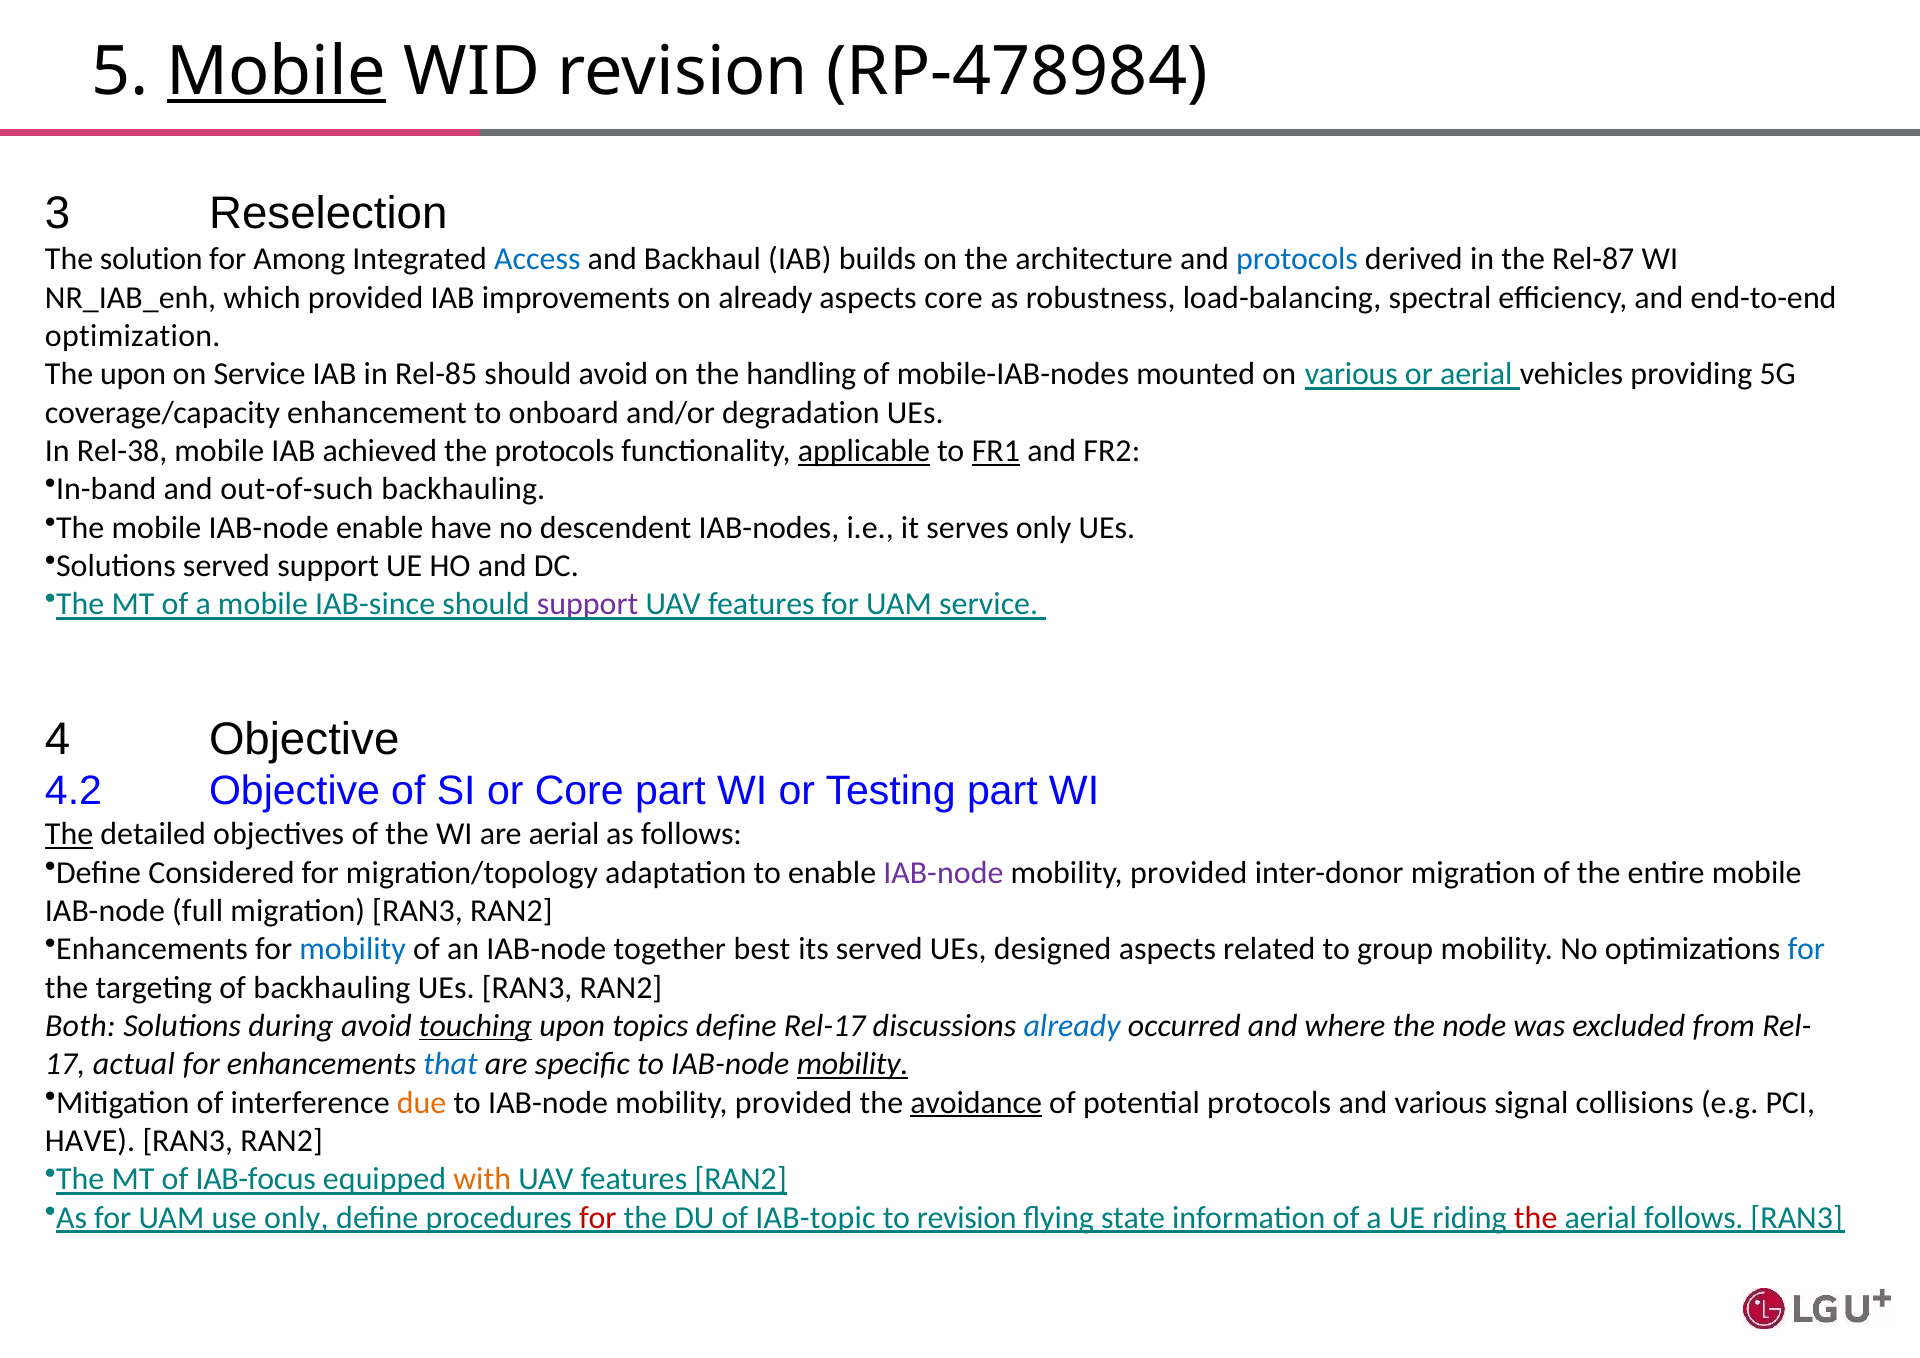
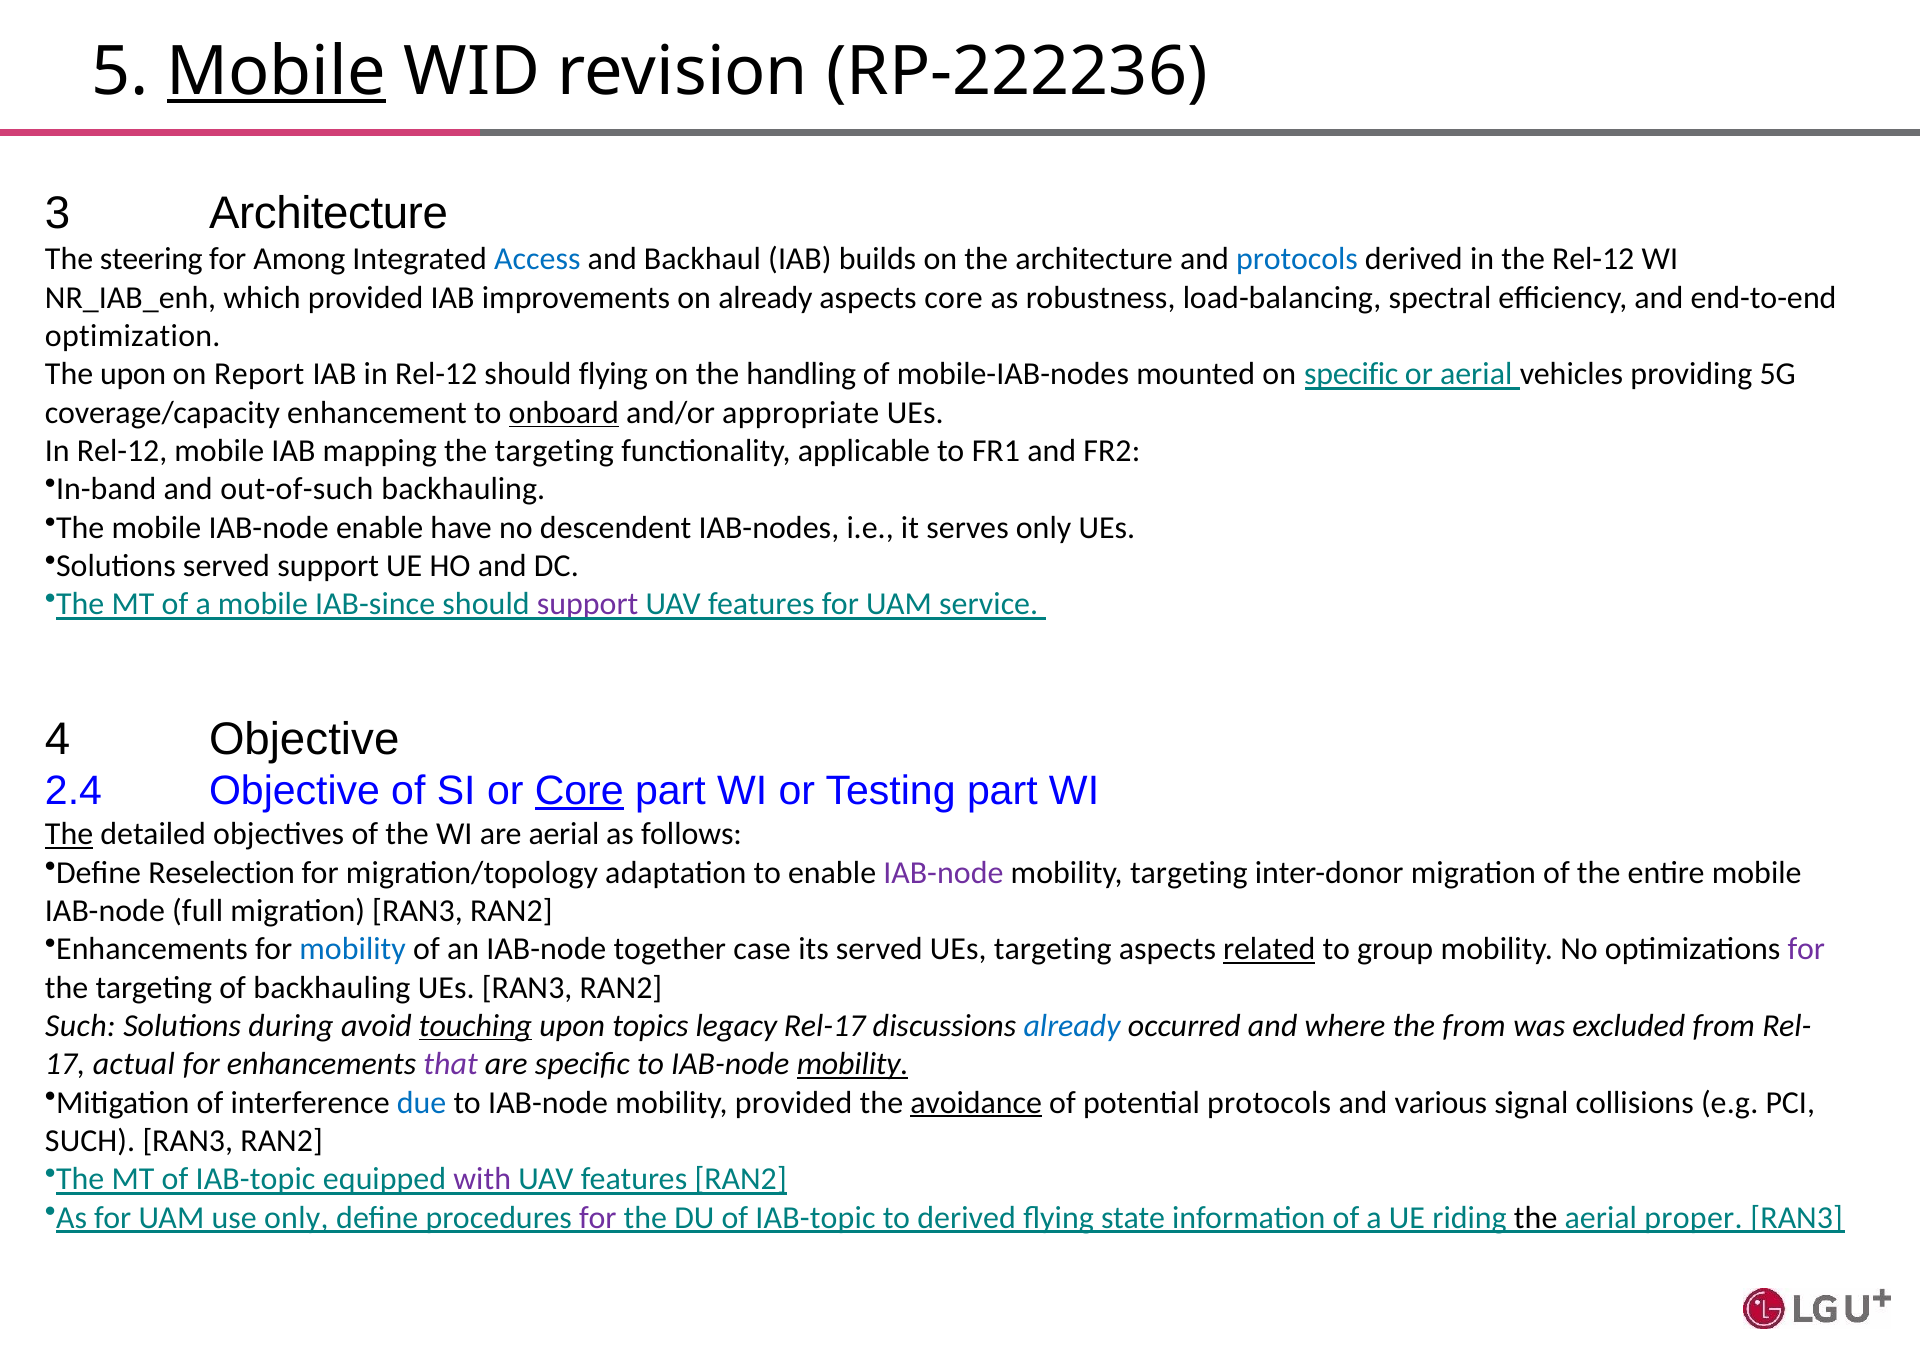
RP-478984: RP-478984 -> RP-222236 (1017, 72)
3 Reselection: Reselection -> Architecture (329, 214)
solution: solution -> steering (151, 259)
the Rel-87: Rel-87 -> Rel-12 (1593, 259)
on Service: Service -> Report (259, 374)
IAB in Rel-85: Rel-85 -> Rel-12 (436, 374)
should avoid: avoid -> flying (613, 374)
on various: various -> specific (1351, 374)
onboard underline: none -> present (564, 413)
degradation: degradation -> appropriate (801, 413)
Rel-38: Rel-38 -> Rel-12 (122, 451)
achieved: achieved -> mapping (380, 451)
protocols: protocols -> targeting (554, 451)
applicable underline: present -> none (864, 451)
FR1 underline: present -> none (996, 451)
4.2: 4.2 -> 2.4 (73, 791)
Core underline: none -> present (579, 791)
Considered: Considered -> Reselection (222, 872)
provided: provided -> targeting (1189, 872)
best: best -> case (762, 949)
UEs designed: designed -> targeting (1053, 949)
related underline: none -> present (1269, 949)
for colour: blue -> purple (1806, 949)
Both: Both -> Such (80, 1026)
topics define: define -> legacy (736, 1026)
the node: node -> from (1474, 1026)
that colour: blue -> purple (451, 1064)
due colour: orange -> blue (422, 1102)
HAVE: HAVE -> SUCH (90, 1141)
MT of IAB-focus: IAB-focus -> IAB-topic (256, 1179)
with colour: orange -> purple (482, 1179)
for colour: red -> purple (598, 1217)
to revision: revision -> derived (967, 1217)
the colour: red -> black (1536, 1217)
aerial follows: follows -> proper (1694, 1217)
